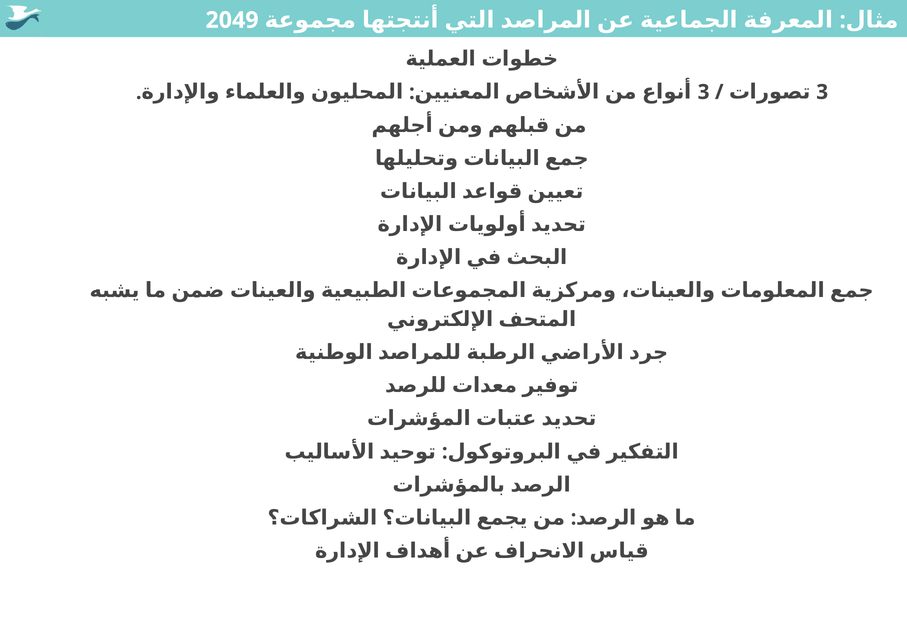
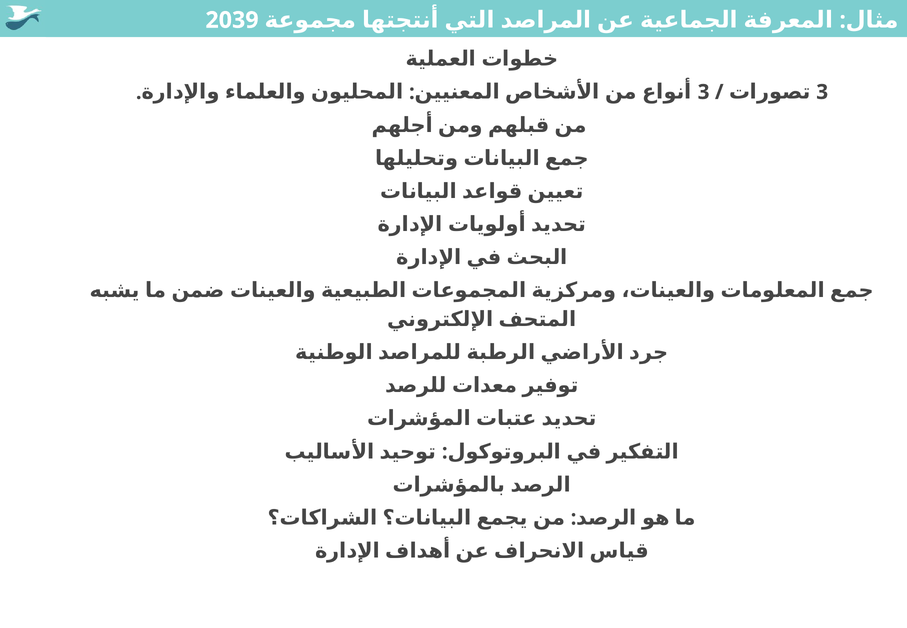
2049: 2049 -> 2039 (232, 20)
